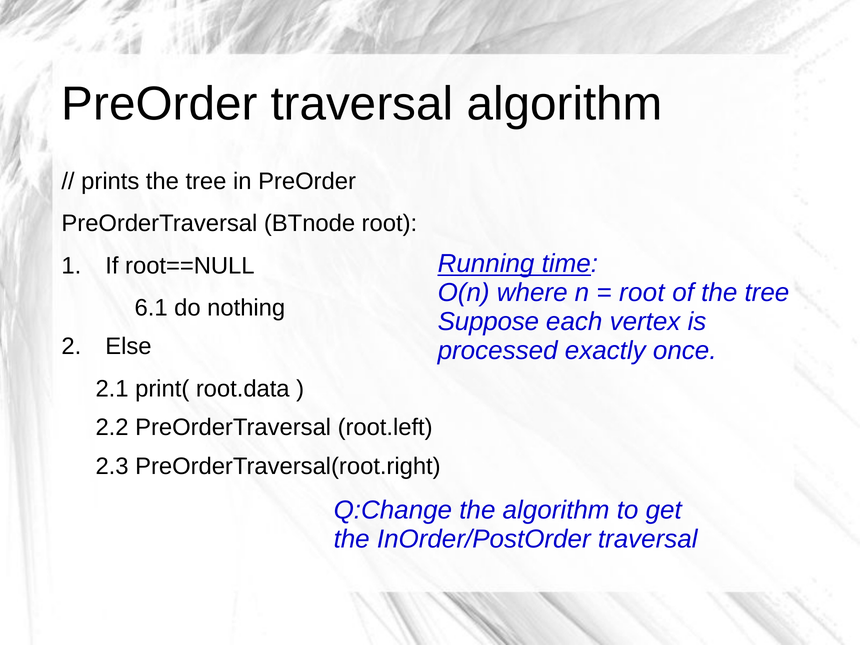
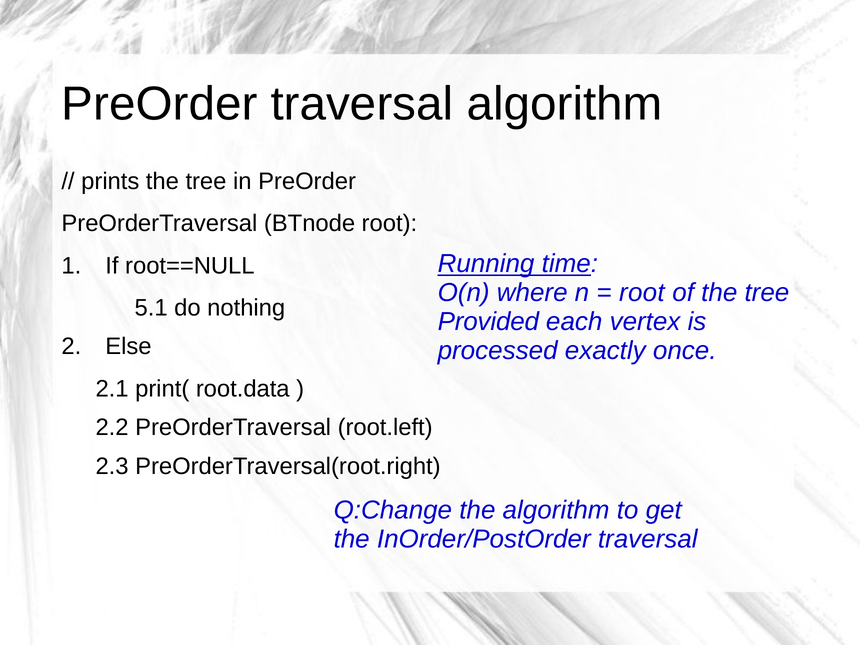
6.1: 6.1 -> 5.1 (151, 308)
Suppose: Suppose -> Provided (488, 322)
